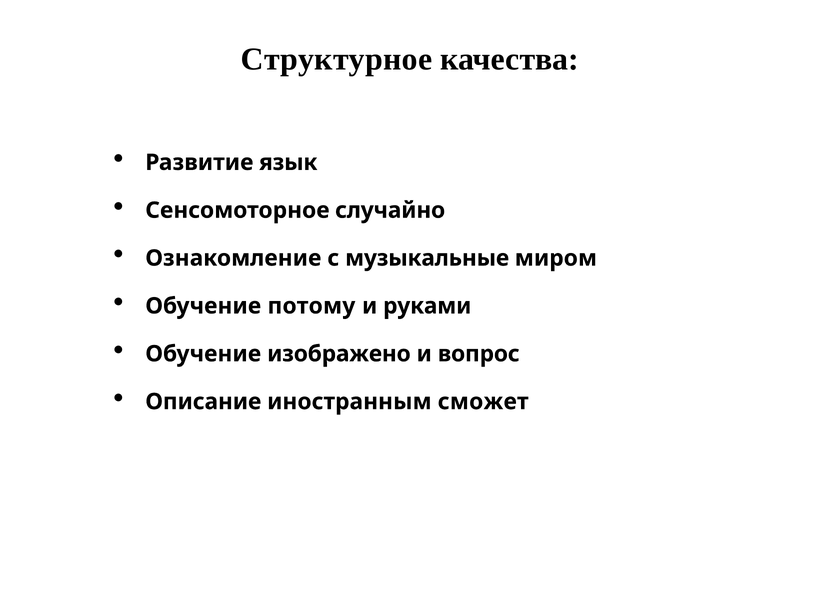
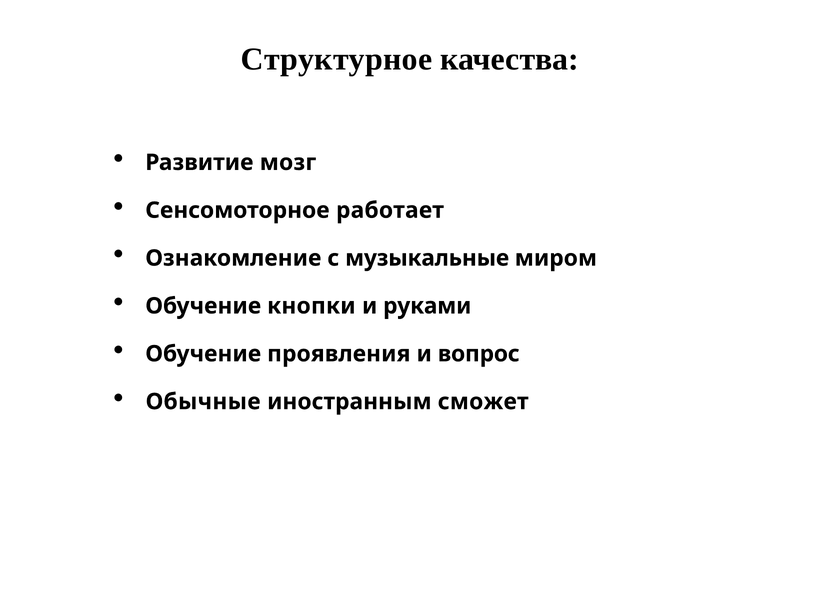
язык: язык -> мозг (288, 162)
случайно: случайно -> работает (390, 210)
потому: потому -> кнопки (311, 306)
изображено: изображено -> проявления (339, 354)
Описание: Описание -> Обычные (203, 402)
